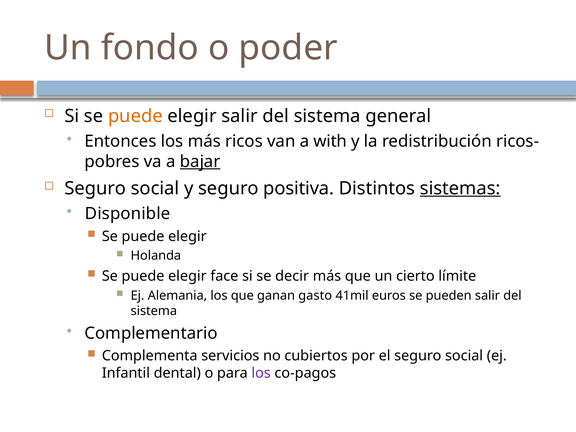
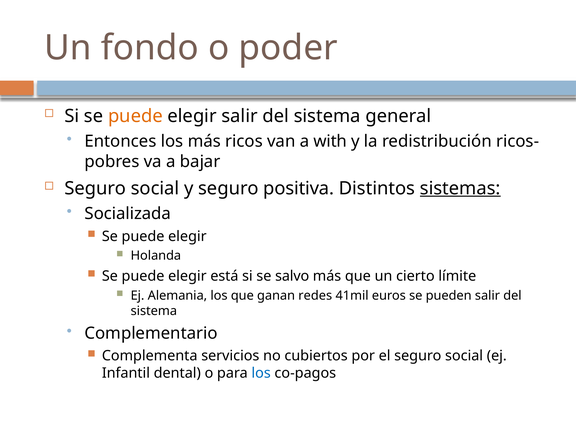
bajar underline: present -> none (200, 162)
Disponible: Disponible -> Socializada (128, 214)
face: face -> está (224, 276)
decir: decir -> salvo (292, 276)
gasto: gasto -> redes (315, 296)
los colour: purple -> blue (261, 373)
